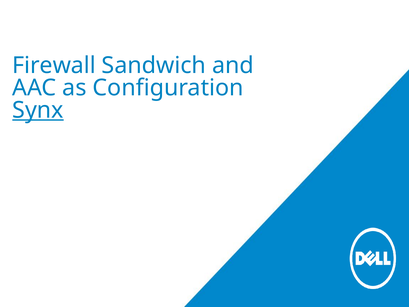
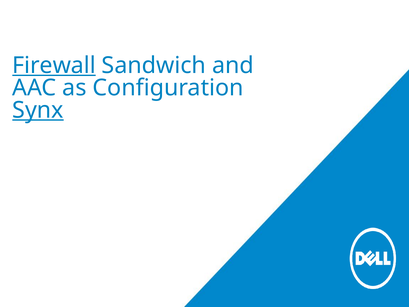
Firewall underline: none -> present (54, 65)
